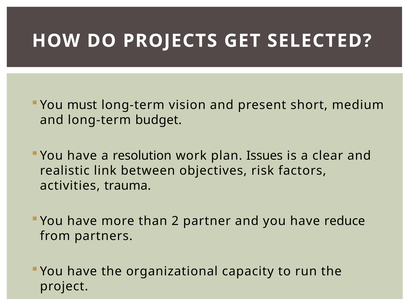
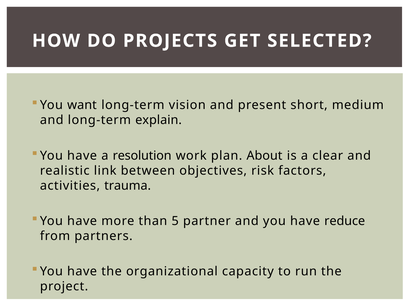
must: must -> want (82, 105)
budget: budget -> explain (159, 120)
Issues: Issues -> About (264, 156)
2: 2 -> 5 (175, 221)
